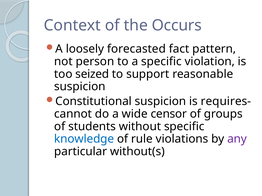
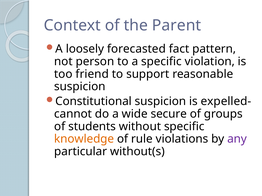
Occurs: Occurs -> Parent (177, 25)
seized: seized -> friend (92, 74)
requires-: requires- -> expelled- (226, 102)
censor: censor -> secure (169, 114)
knowledge colour: blue -> orange (84, 139)
